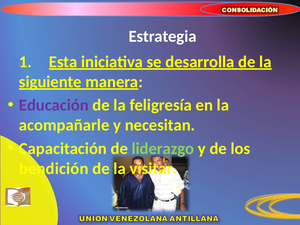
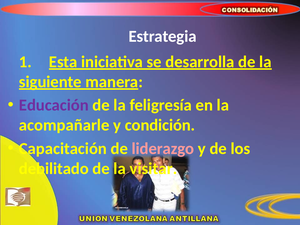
necesitan: necesitan -> condición (160, 125)
liderazgo colour: light green -> pink (163, 149)
bendición: bendición -> debilitado (54, 169)
